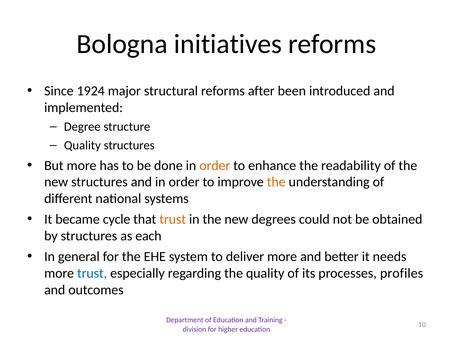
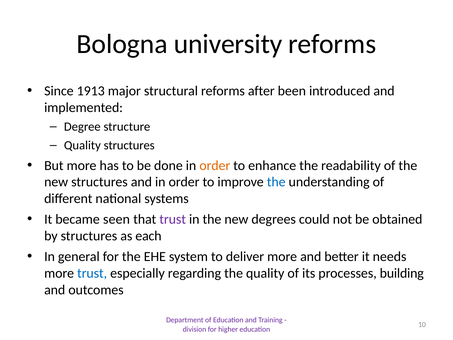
initiatives: initiatives -> university (228, 44)
1924: 1924 -> 1913 (91, 91)
the colour: orange -> blue (276, 182)
cycle: cycle -> seen (116, 219)
trust colour: orange -> purple (173, 219)
profiles: profiles -> building (402, 273)
